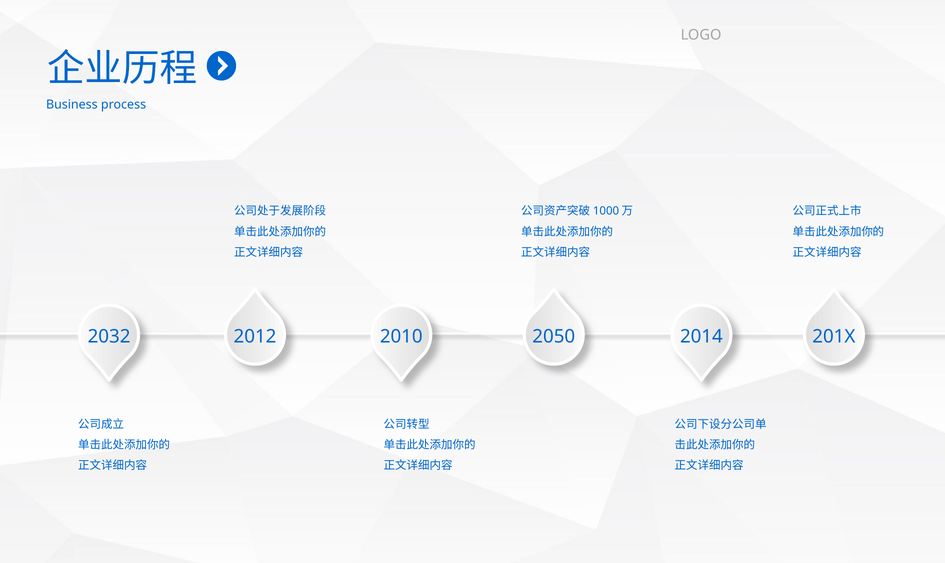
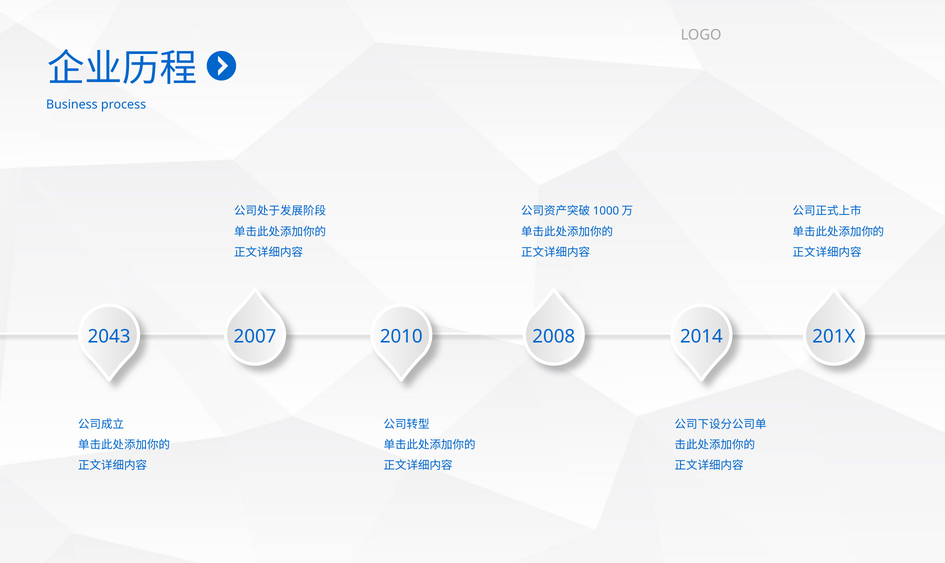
2032: 2032 -> 2043 (109, 336)
2012: 2012 -> 2007 (255, 336)
2050: 2050 -> 2008 (554, 336)
